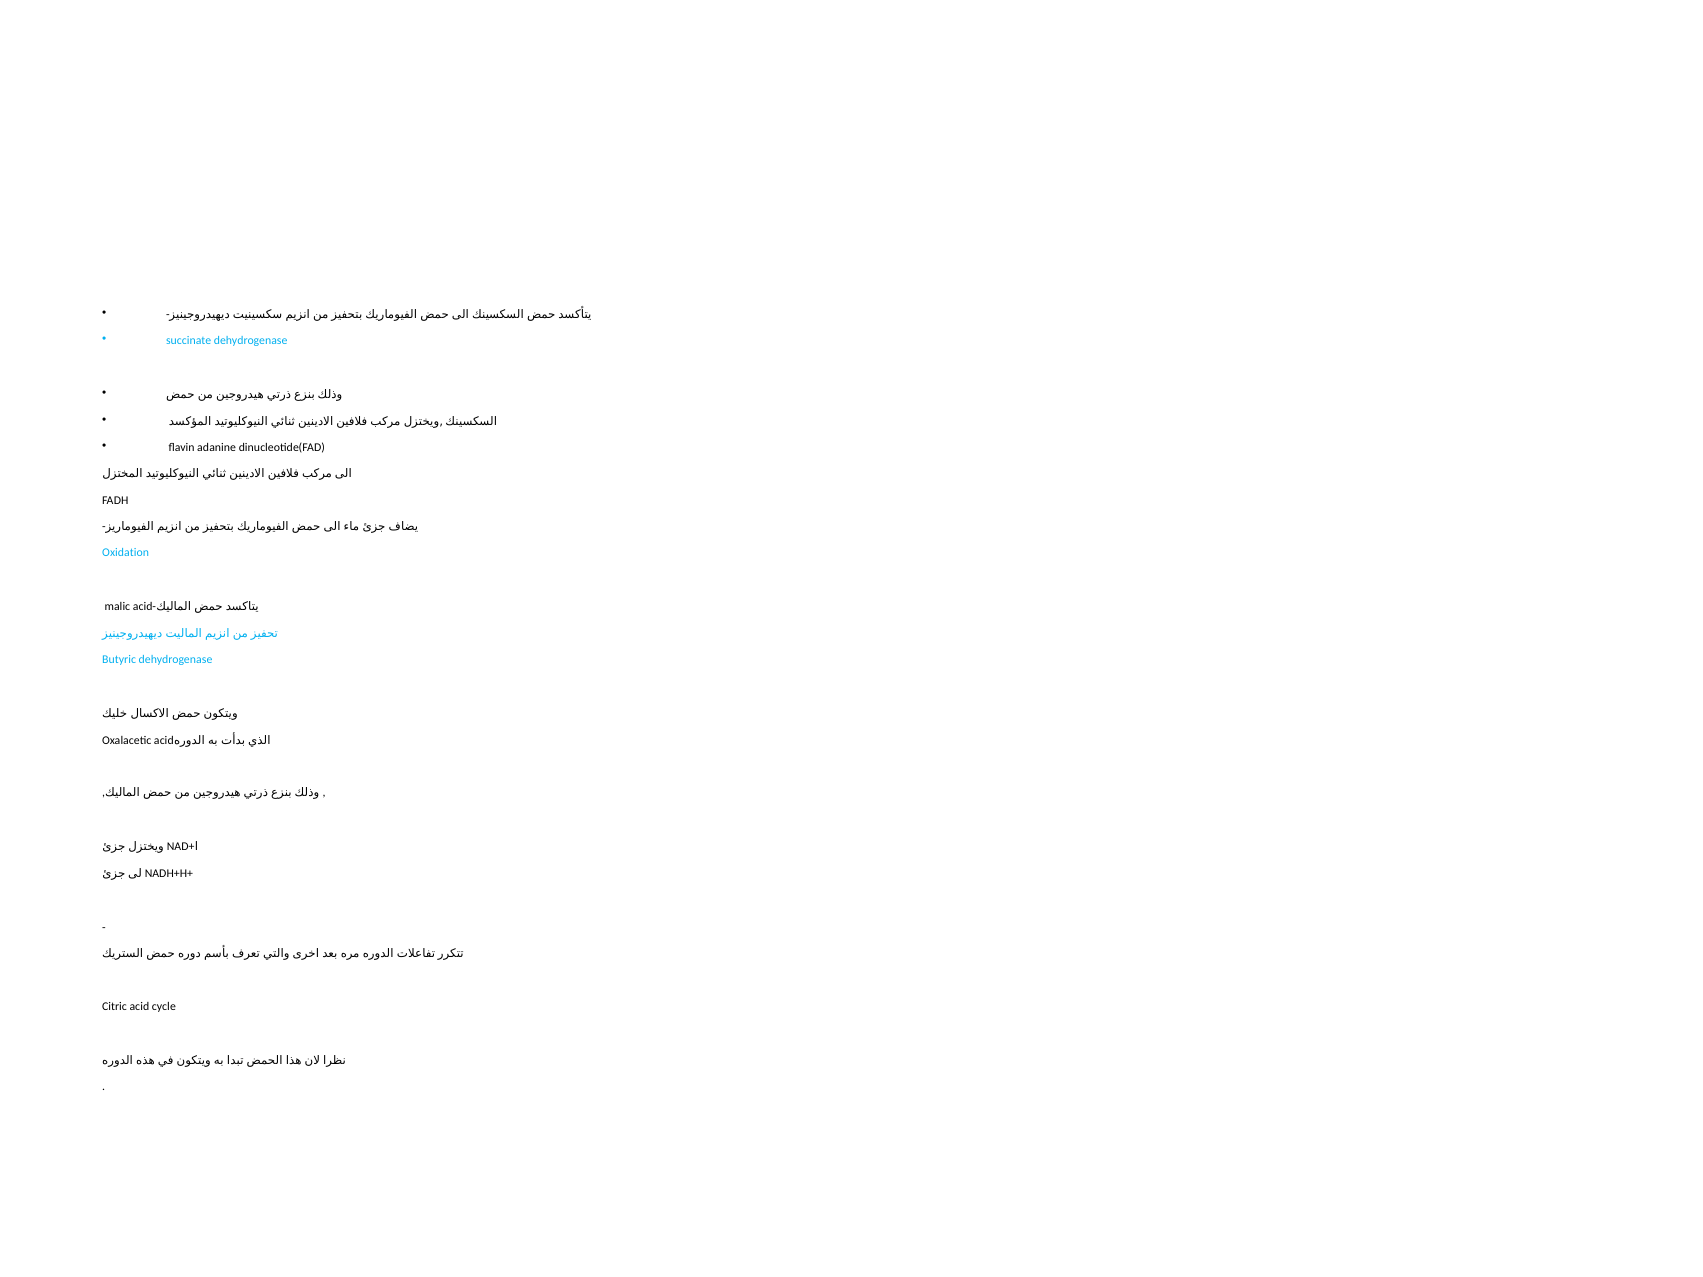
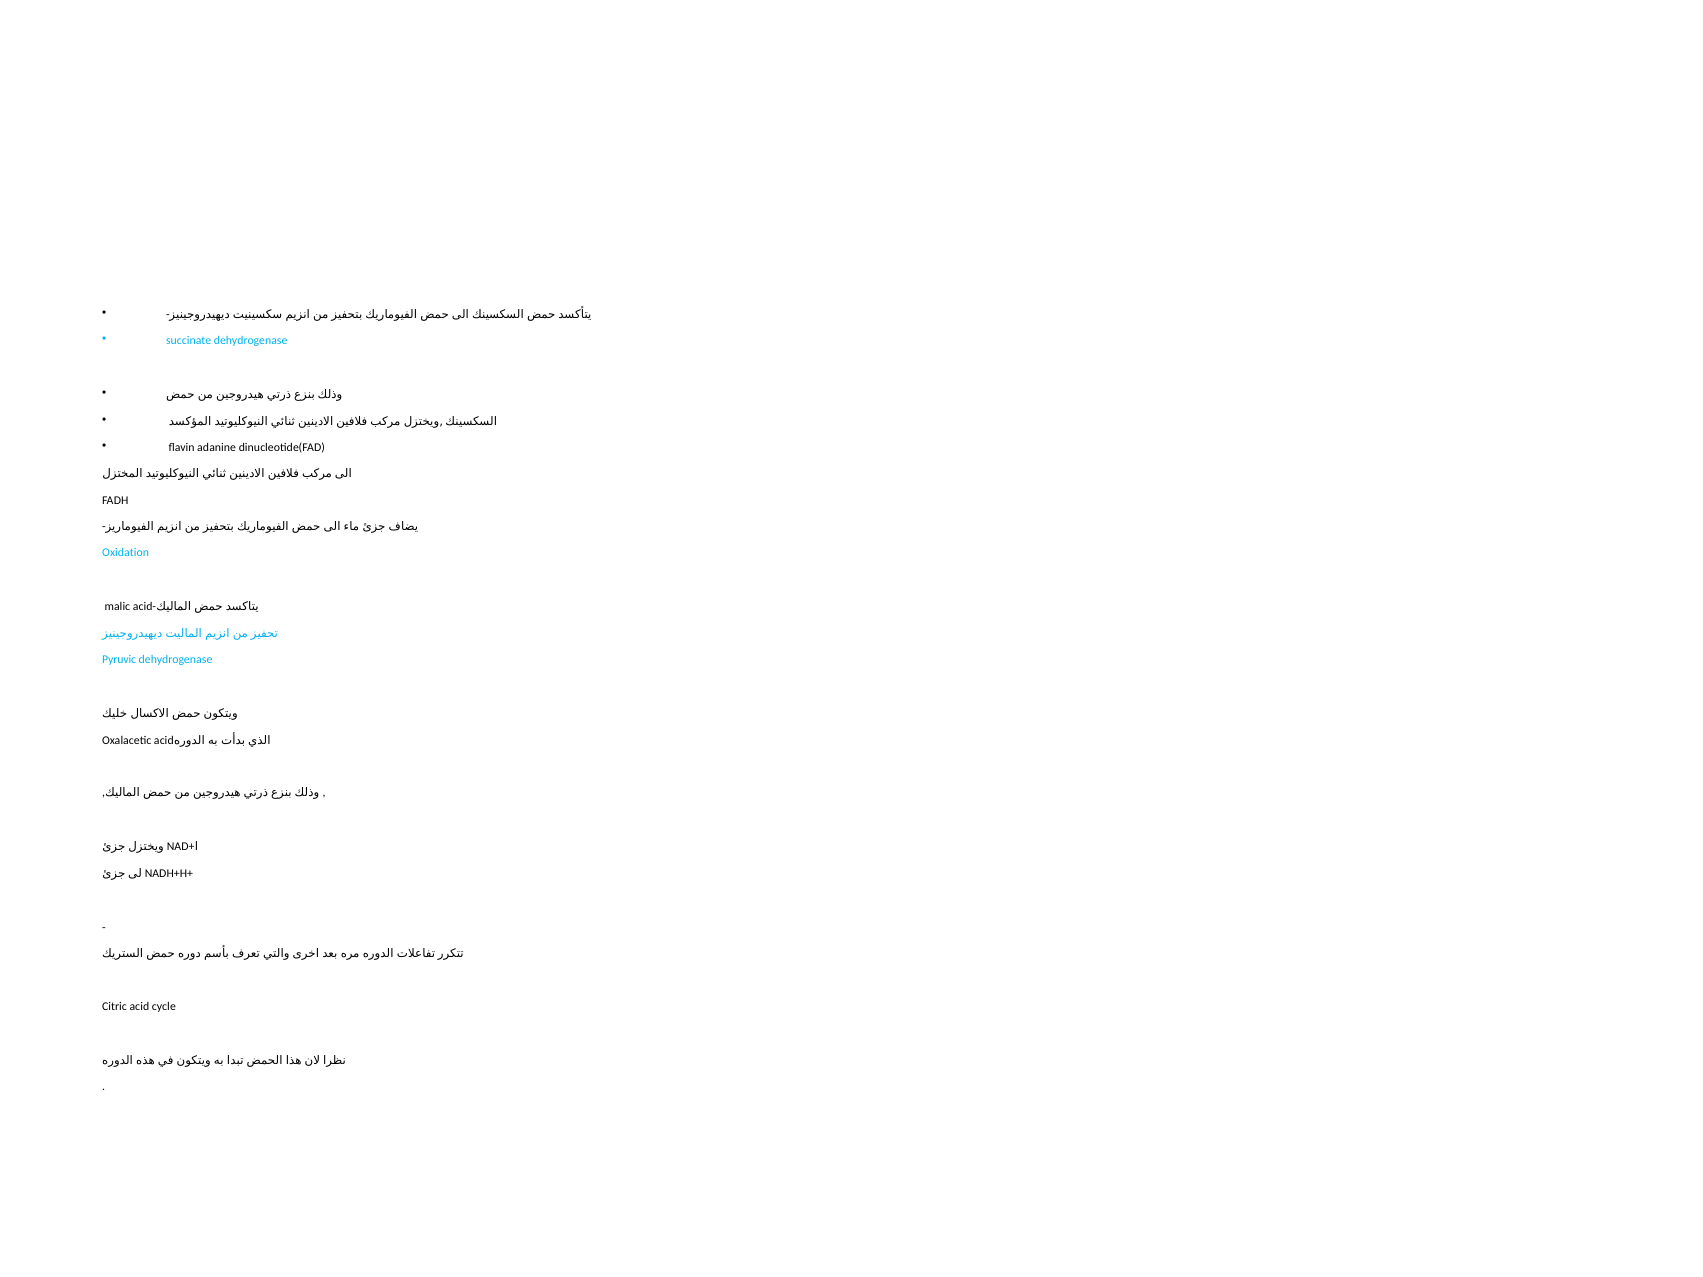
Butyric: Butyric -> Pyruvic (119, 660)
